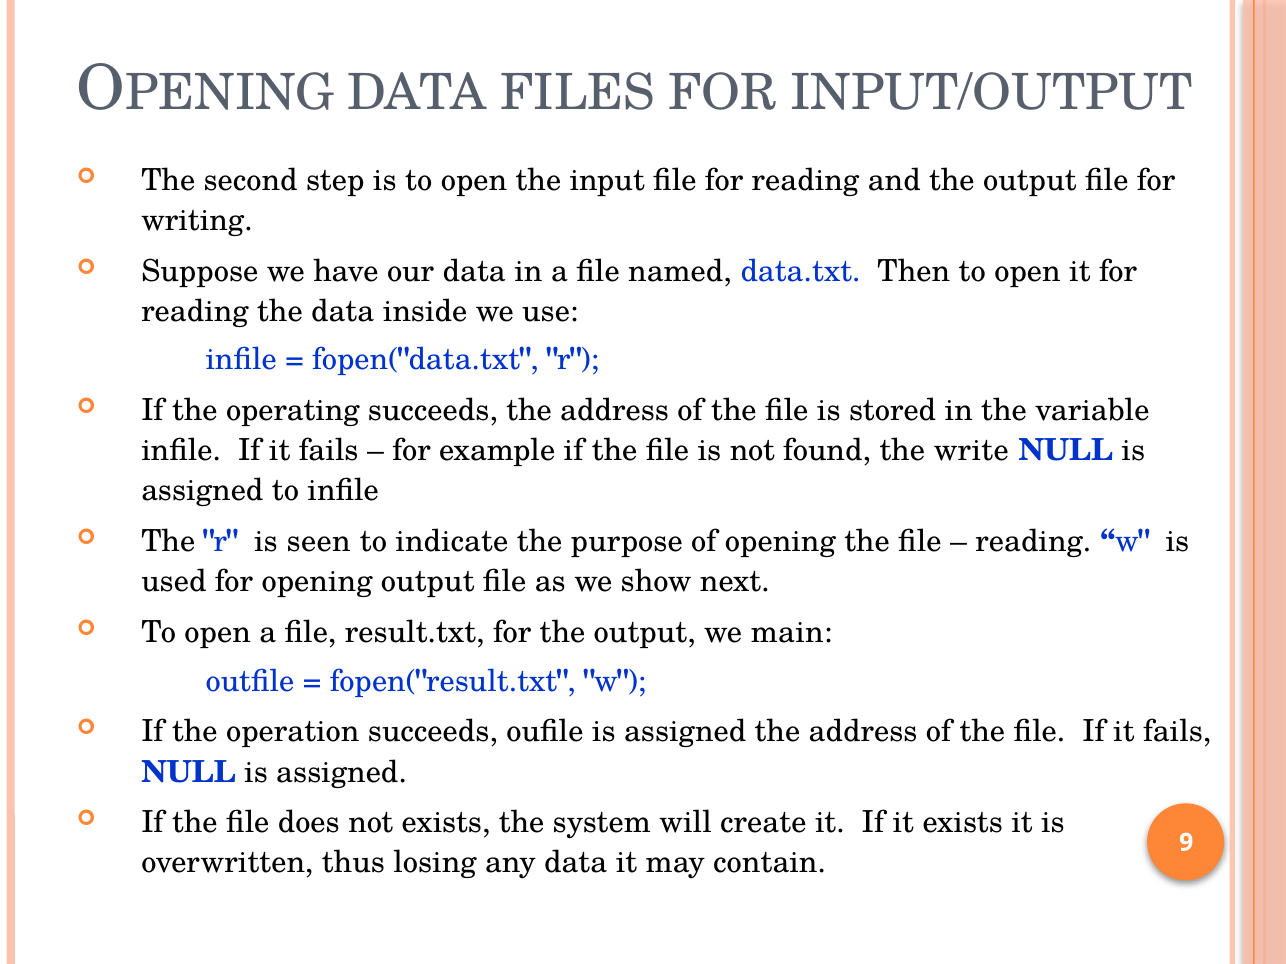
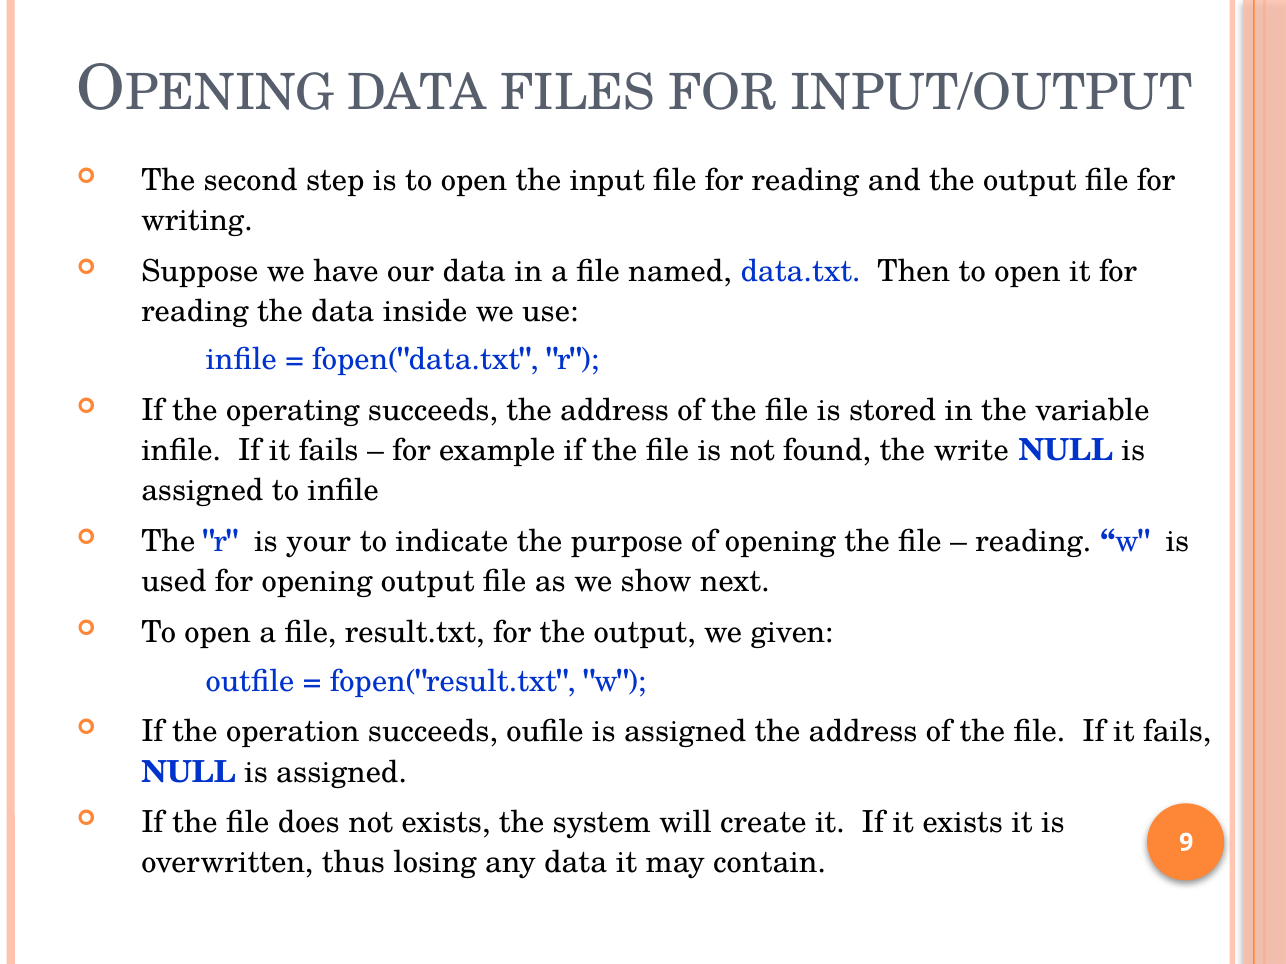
seen: seen -> your (319, 542)
main: main -> given (792, 633)
